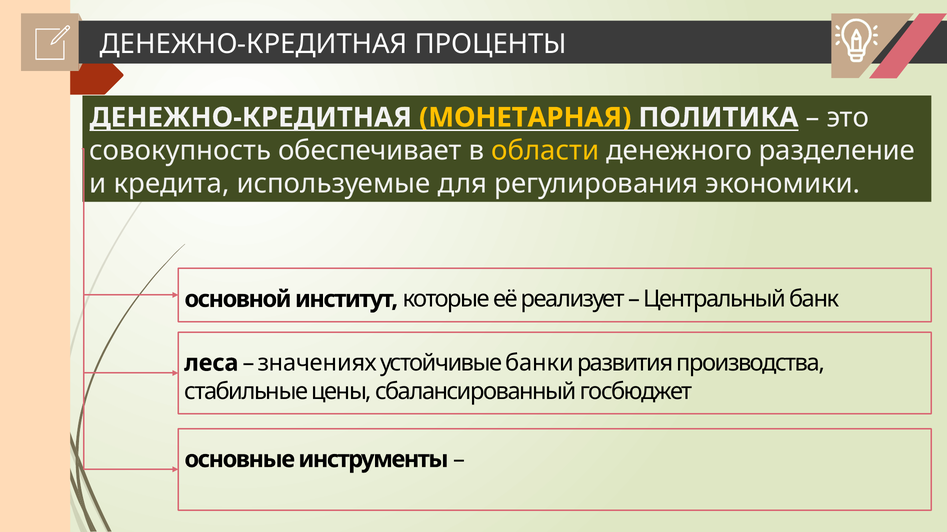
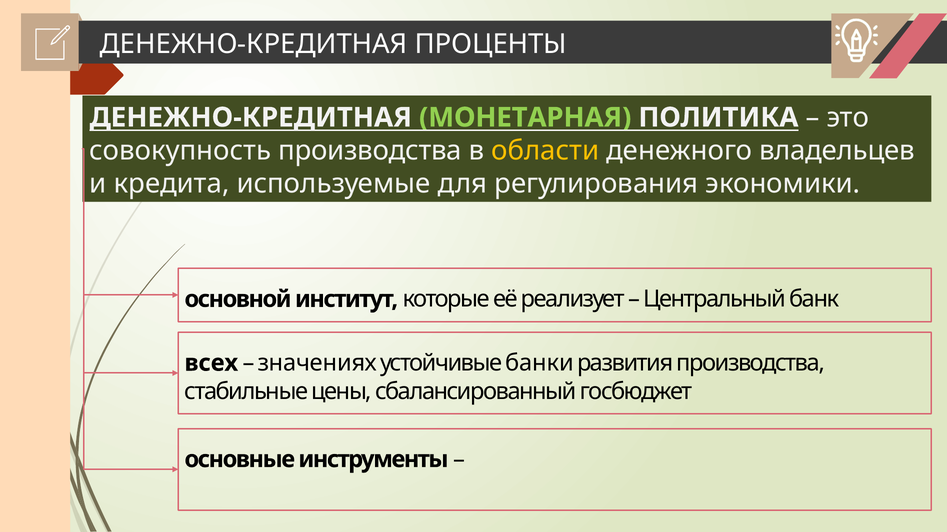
МОНЕТАРНАЯ colour: yellow -> light green (525, 118)
совокупность обеспечивает: обеспечивает -> производства (370, 151)
разделение: разделение -> владельцев (837, 151)
леса: леса -> всех (211, 363)
